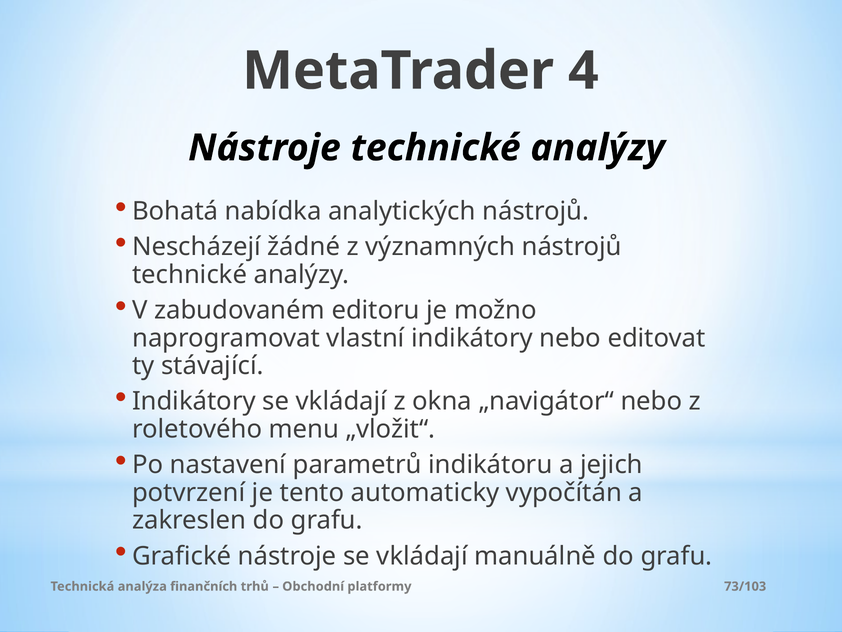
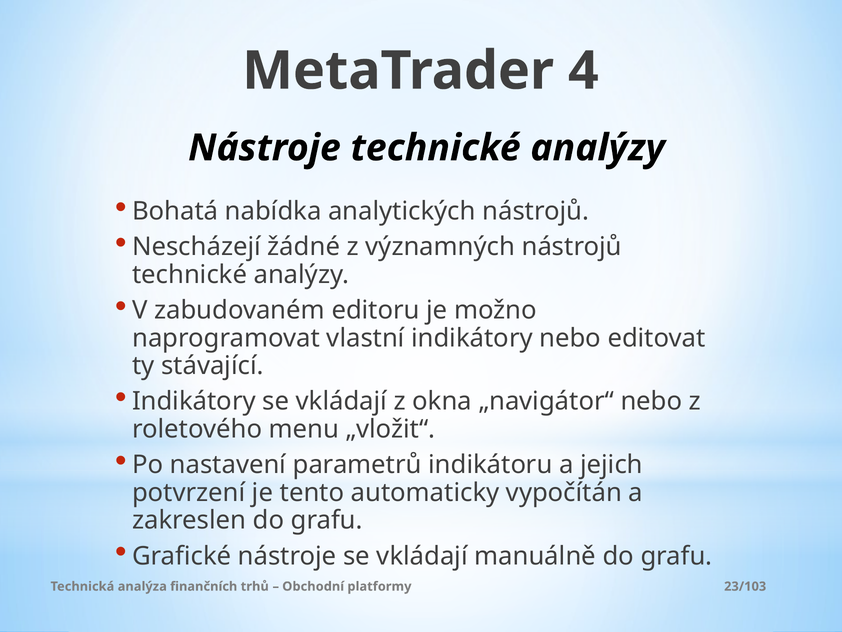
73/103: 73/103 -> 23/103 (745, 586)
